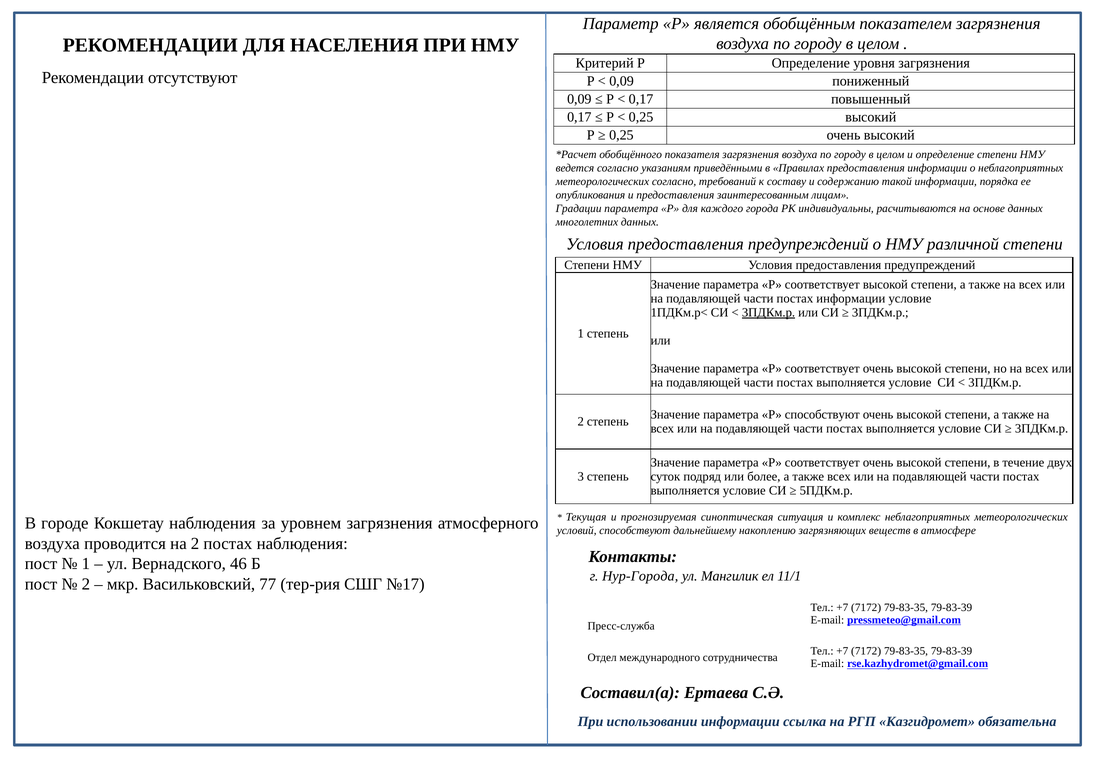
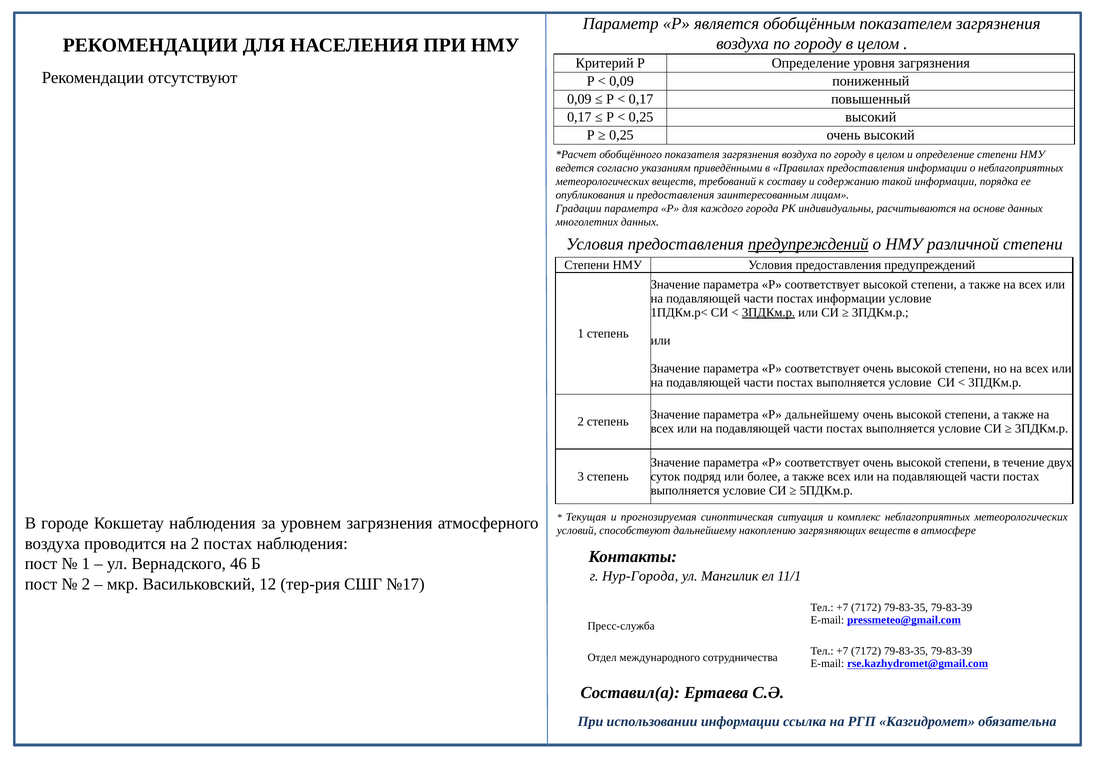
метеорологических согласно: согласно -> веществ (674, 182)
предупреждений underline: none -> present (808, 244)
Р способствуют: способствуют -> дальнейшему (822, 415)
77: 77 -> 12 (268, 584)
